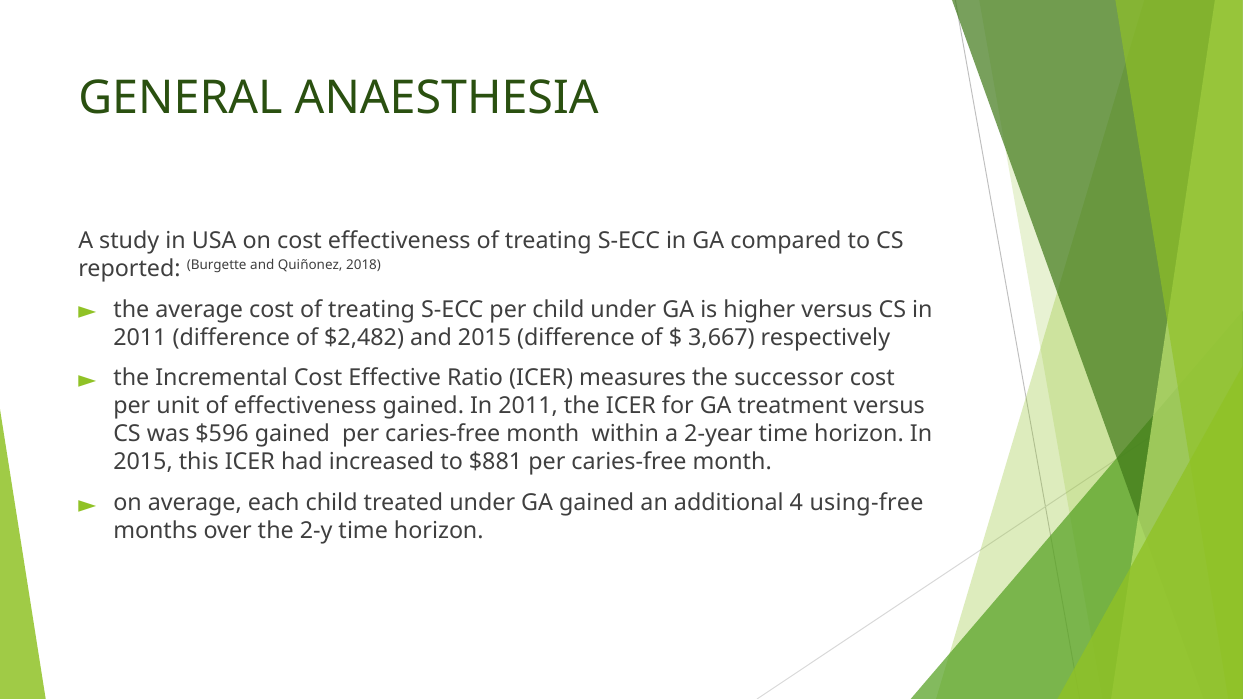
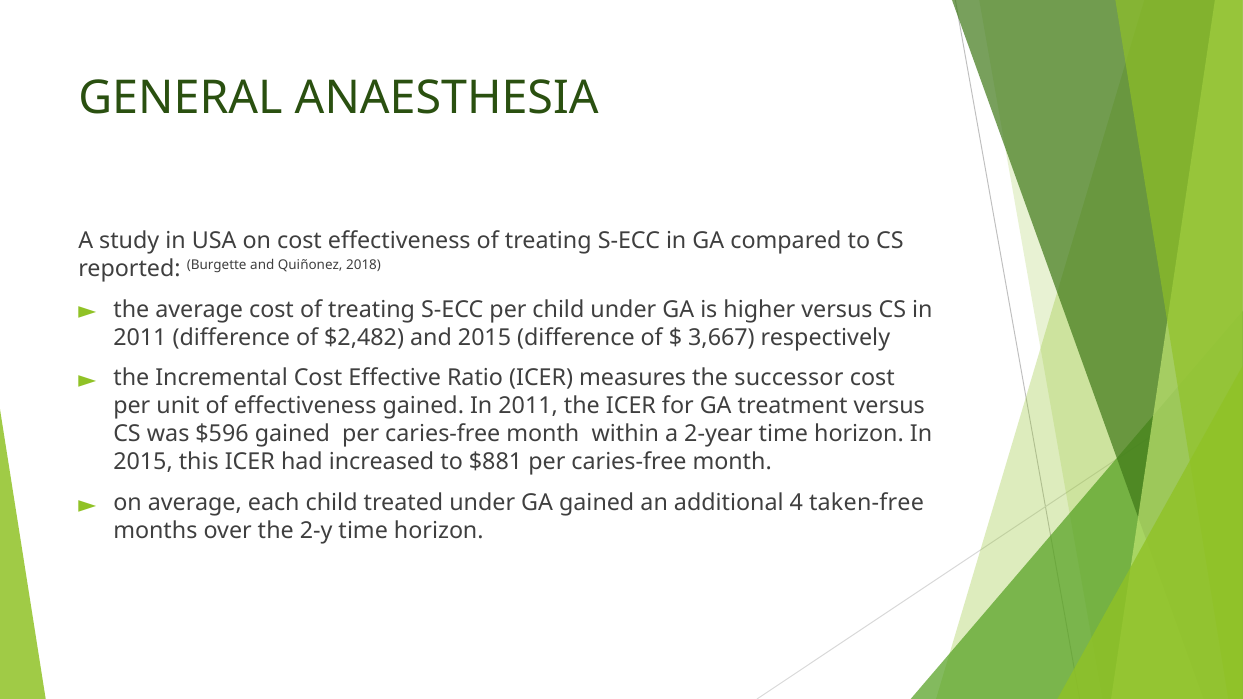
using-free: using-free -> taken-free (866, 503)
